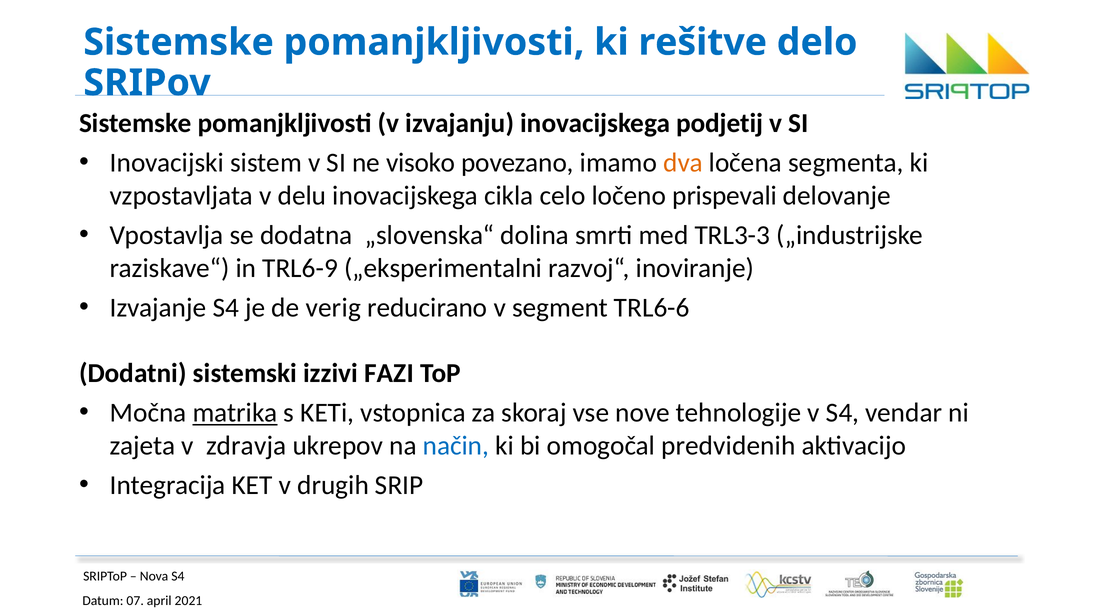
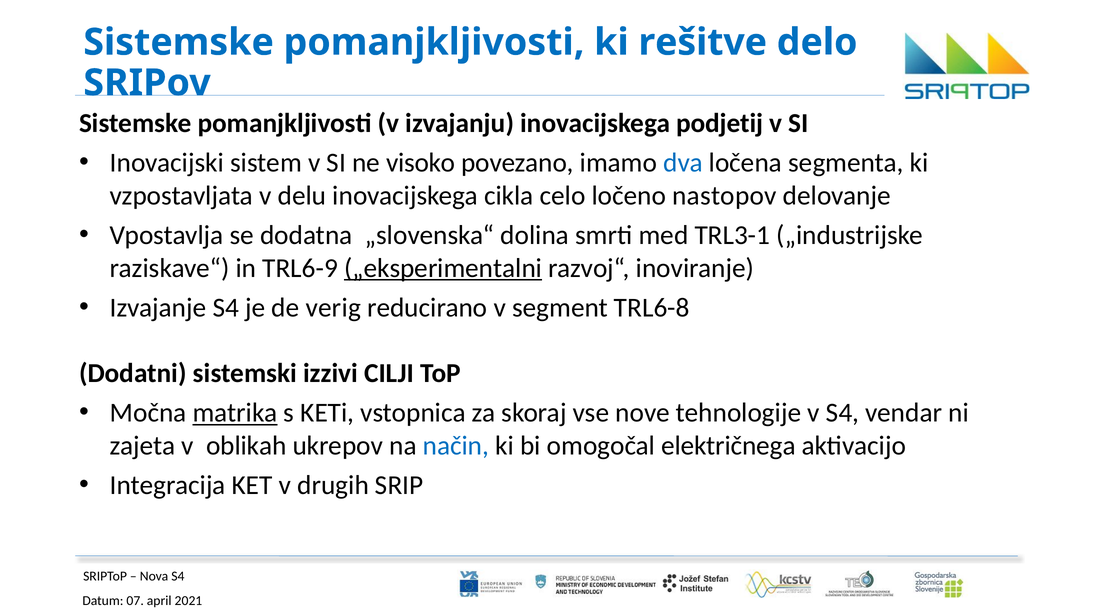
dva colour: orange -> blue (683, 163)
prispevali: prispevali -> nastopov (724, 196)
TRL3-3: TRL3-3 -> TRL3-1 (732, 235)
„eksperimentalni underline: none -> present (443, 268)
TRL6-6: TRL6-6 -> TRL6-8 (652, 308)
FAZI: FAZI -> CILJI (389, 373)
zdravja: zdravja -> oblikah (246, 446)
predvidenih: predvidenih -> električnega (728, 446)
